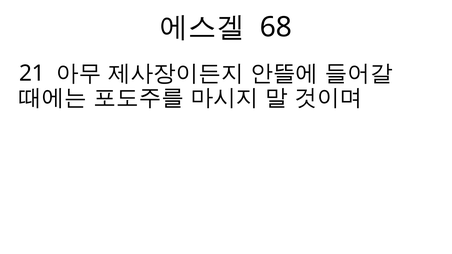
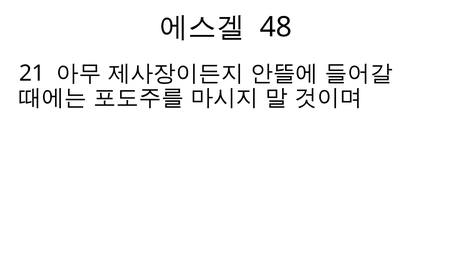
68: 68 -> 48 (276, 27)
